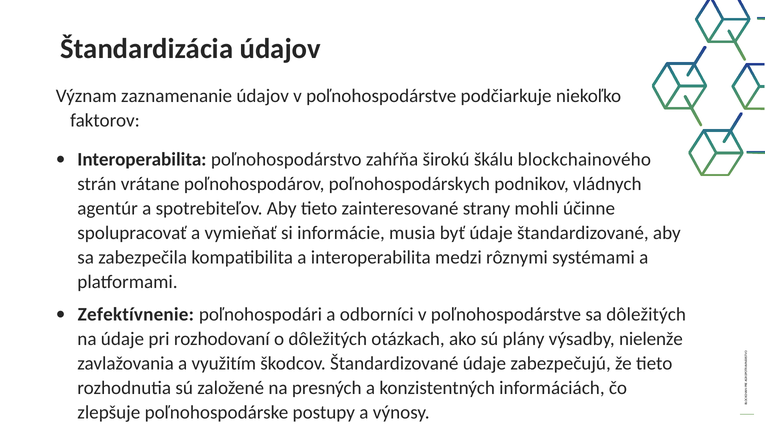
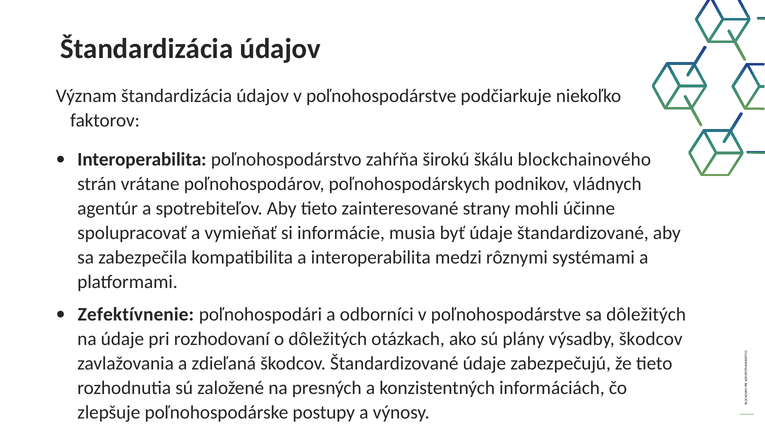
Význam zaznamenanie: zaznamenanie -> štandardizácia (177, 96)
výsadby nielenže: nielenže -> škodcov (651, 339)
využitím: využitím -> zdieľaná (224, 364)
